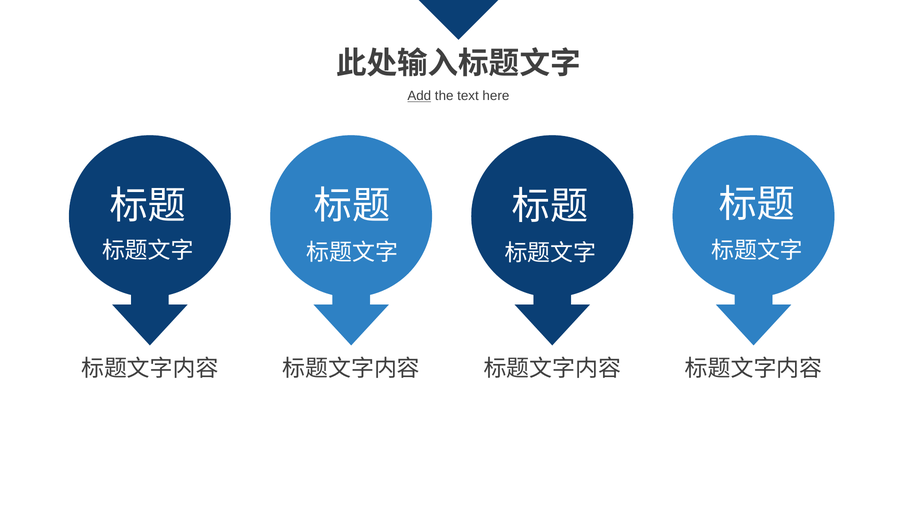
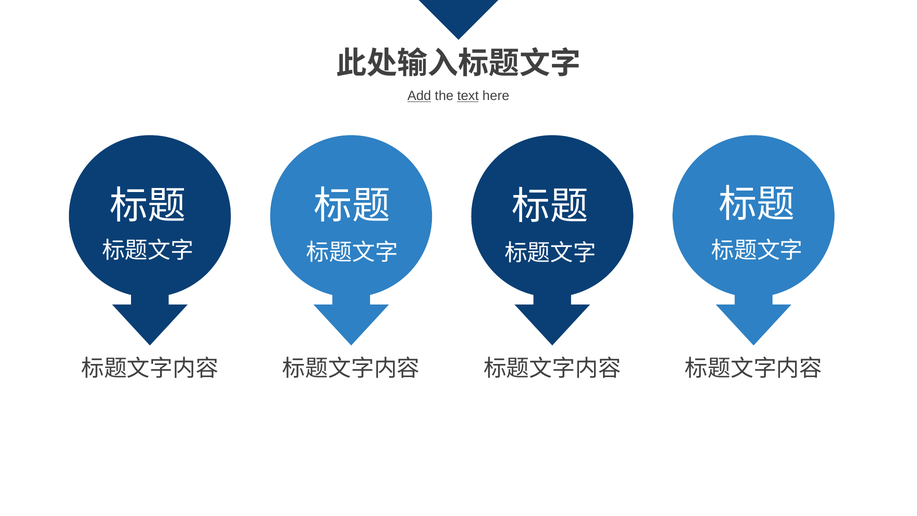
text underline: none -> present (468, 96)
